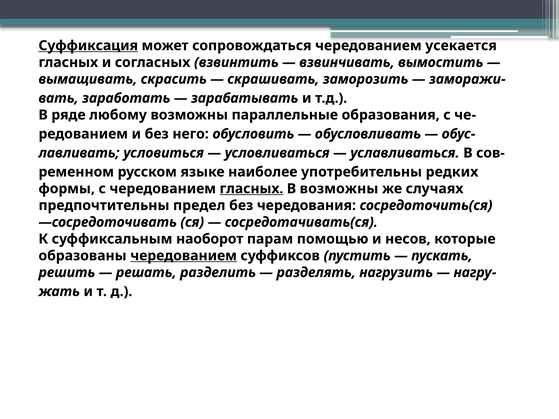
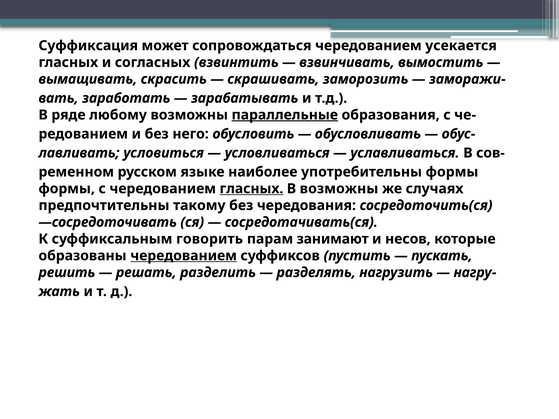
Суффиксация underline: present -> none (88, 46)
параллельные underline: none -> present (285, 115)
употребительны редких: редких -> формы (452, 172)
предел: предел -> такому (199, 206)
наоборот: наоборот -> говорить (210, 239)
помощью: помощью -> занимают (333, 239)
